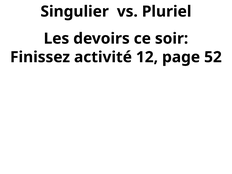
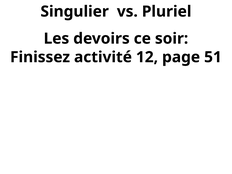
52: 52 -> 51 (213, 57)
